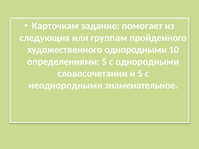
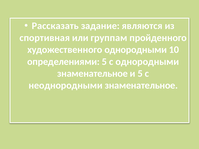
Карточкам: Карточкам -> Рассказать (55, 26)
помогает: помогает -> являются (142, 26)
следующих: следующих -> спортивная (45, 38)
словосочетании: словосочетании -> знаменательное (93, 74)
